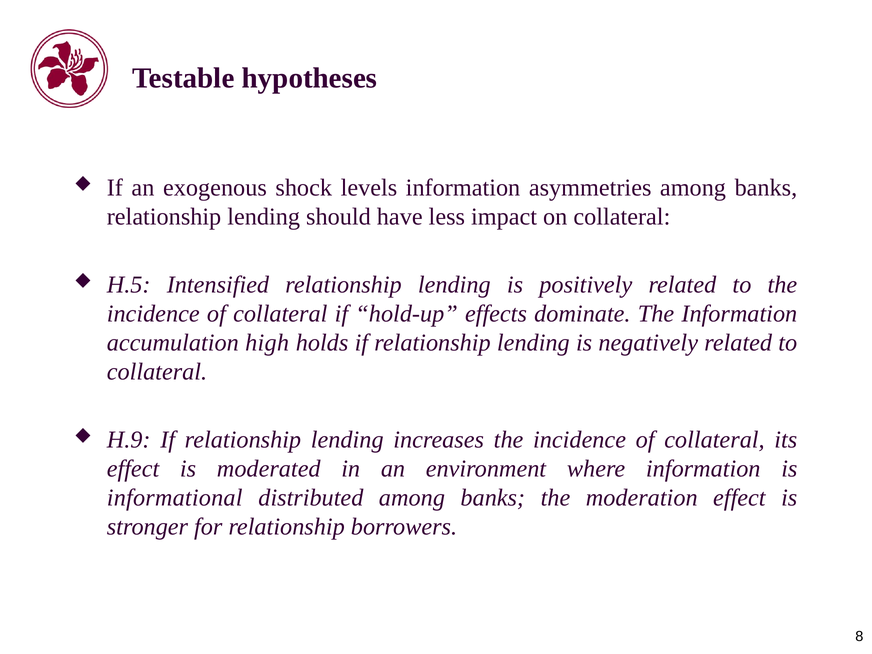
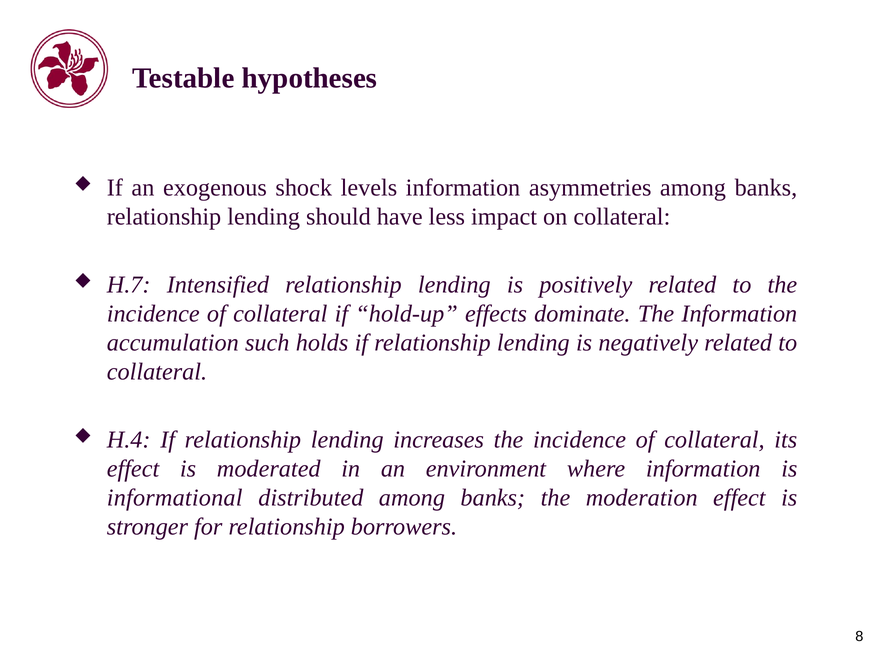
H.5: H.5 -> H.7 (129, 285)
high: high -> such (267, 343)
H.9: H.9 -> H.4 (129, 440)
